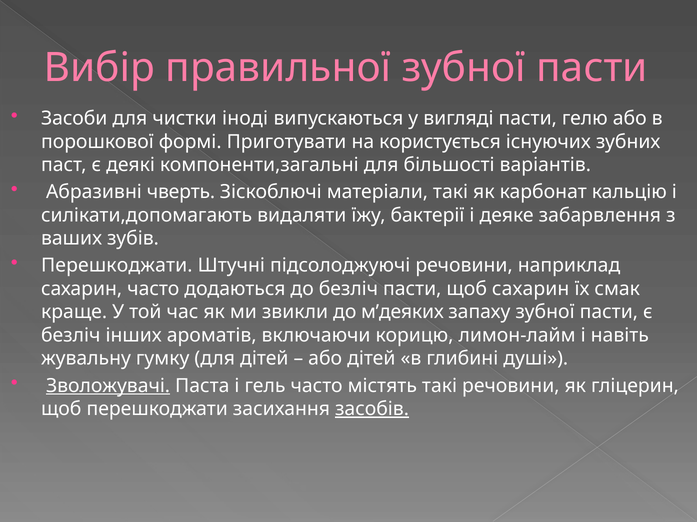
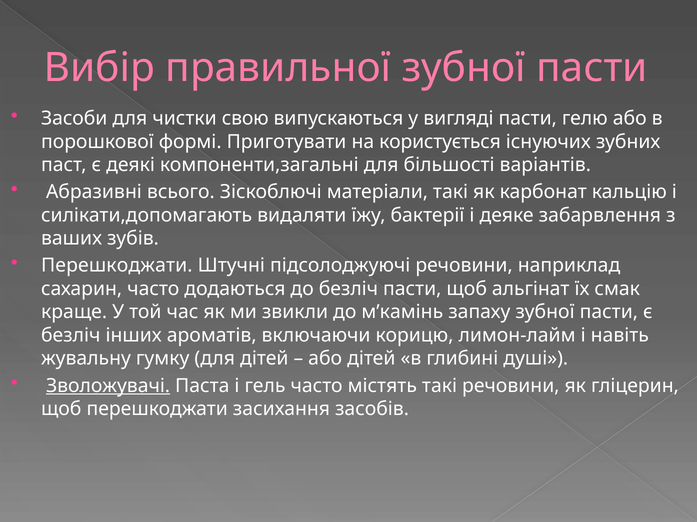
іноді: іноді -> свою (245, 119)
чверть: чверть -> всього (181, 192)
щоб сахарин: сахарин -> альгінат (531, 289)
м’деяких: м’деяких -> м’камінь (402, 313)
засобів underline: present -> none (372, 409)
